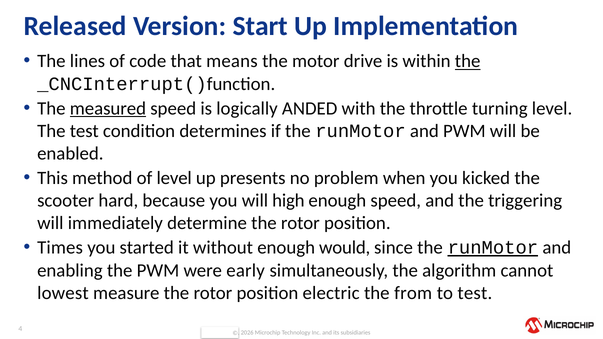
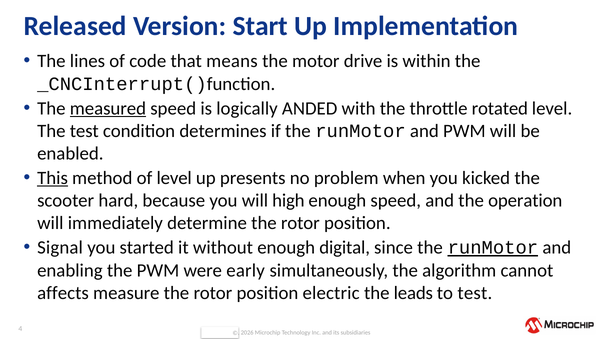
the underline: present -> none (468, 61)
turning: turning -> rotated (500, 108)
This underline: none -> present (53, 178)
triggering: triggering -> operation (525, 201)
Times: Times -> Signal (60, 248)
would: would -> digital (345, 248)
lowest: lowest -> affects (63, 293)
from: from -> leads (413, 293)
